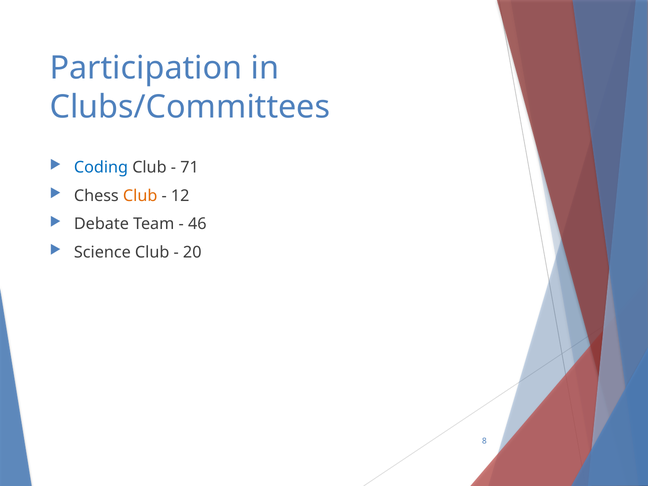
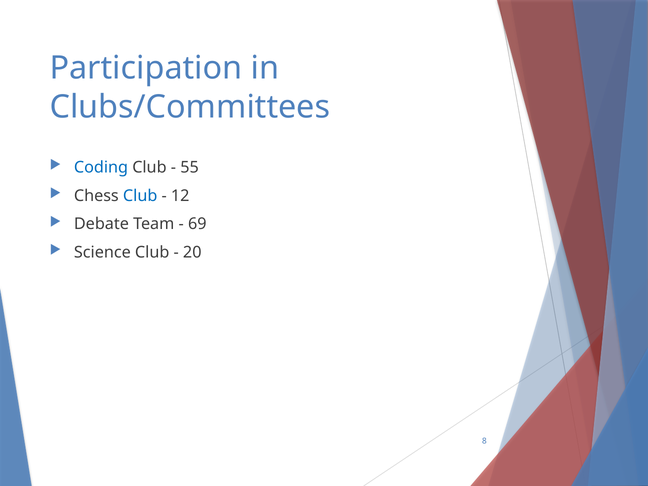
71: 71 -> 55 (190, 167)
Club colour: orange -> blue (140, 196)
46: 46 -> 69 (197, 224)
